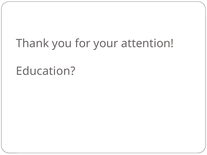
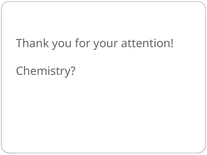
Education: Education -> Chemistry (46, 71)
